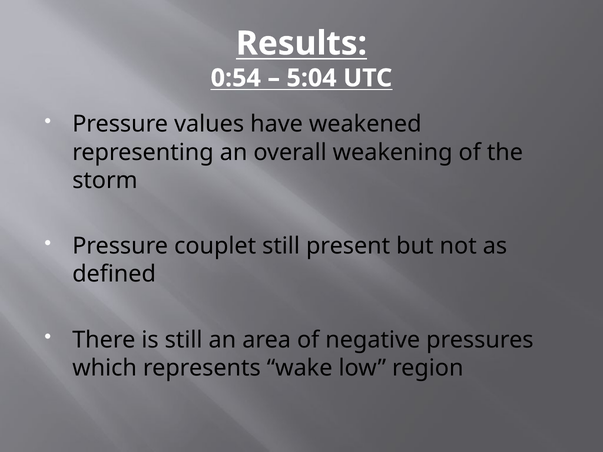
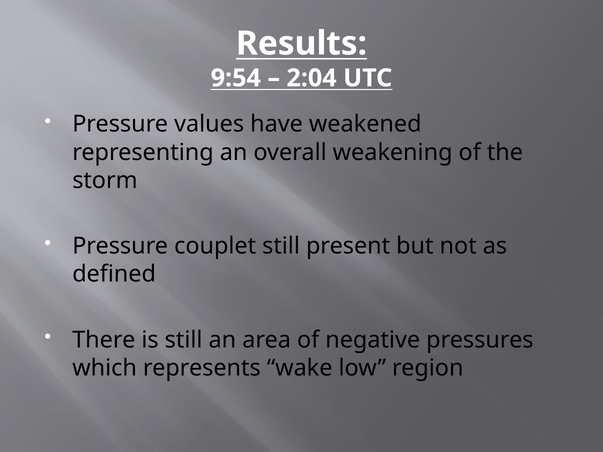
0:54: 0:54 -> 9:54 (236, 78)
5:04: 5:04 -> 2:04 (312, 78)
